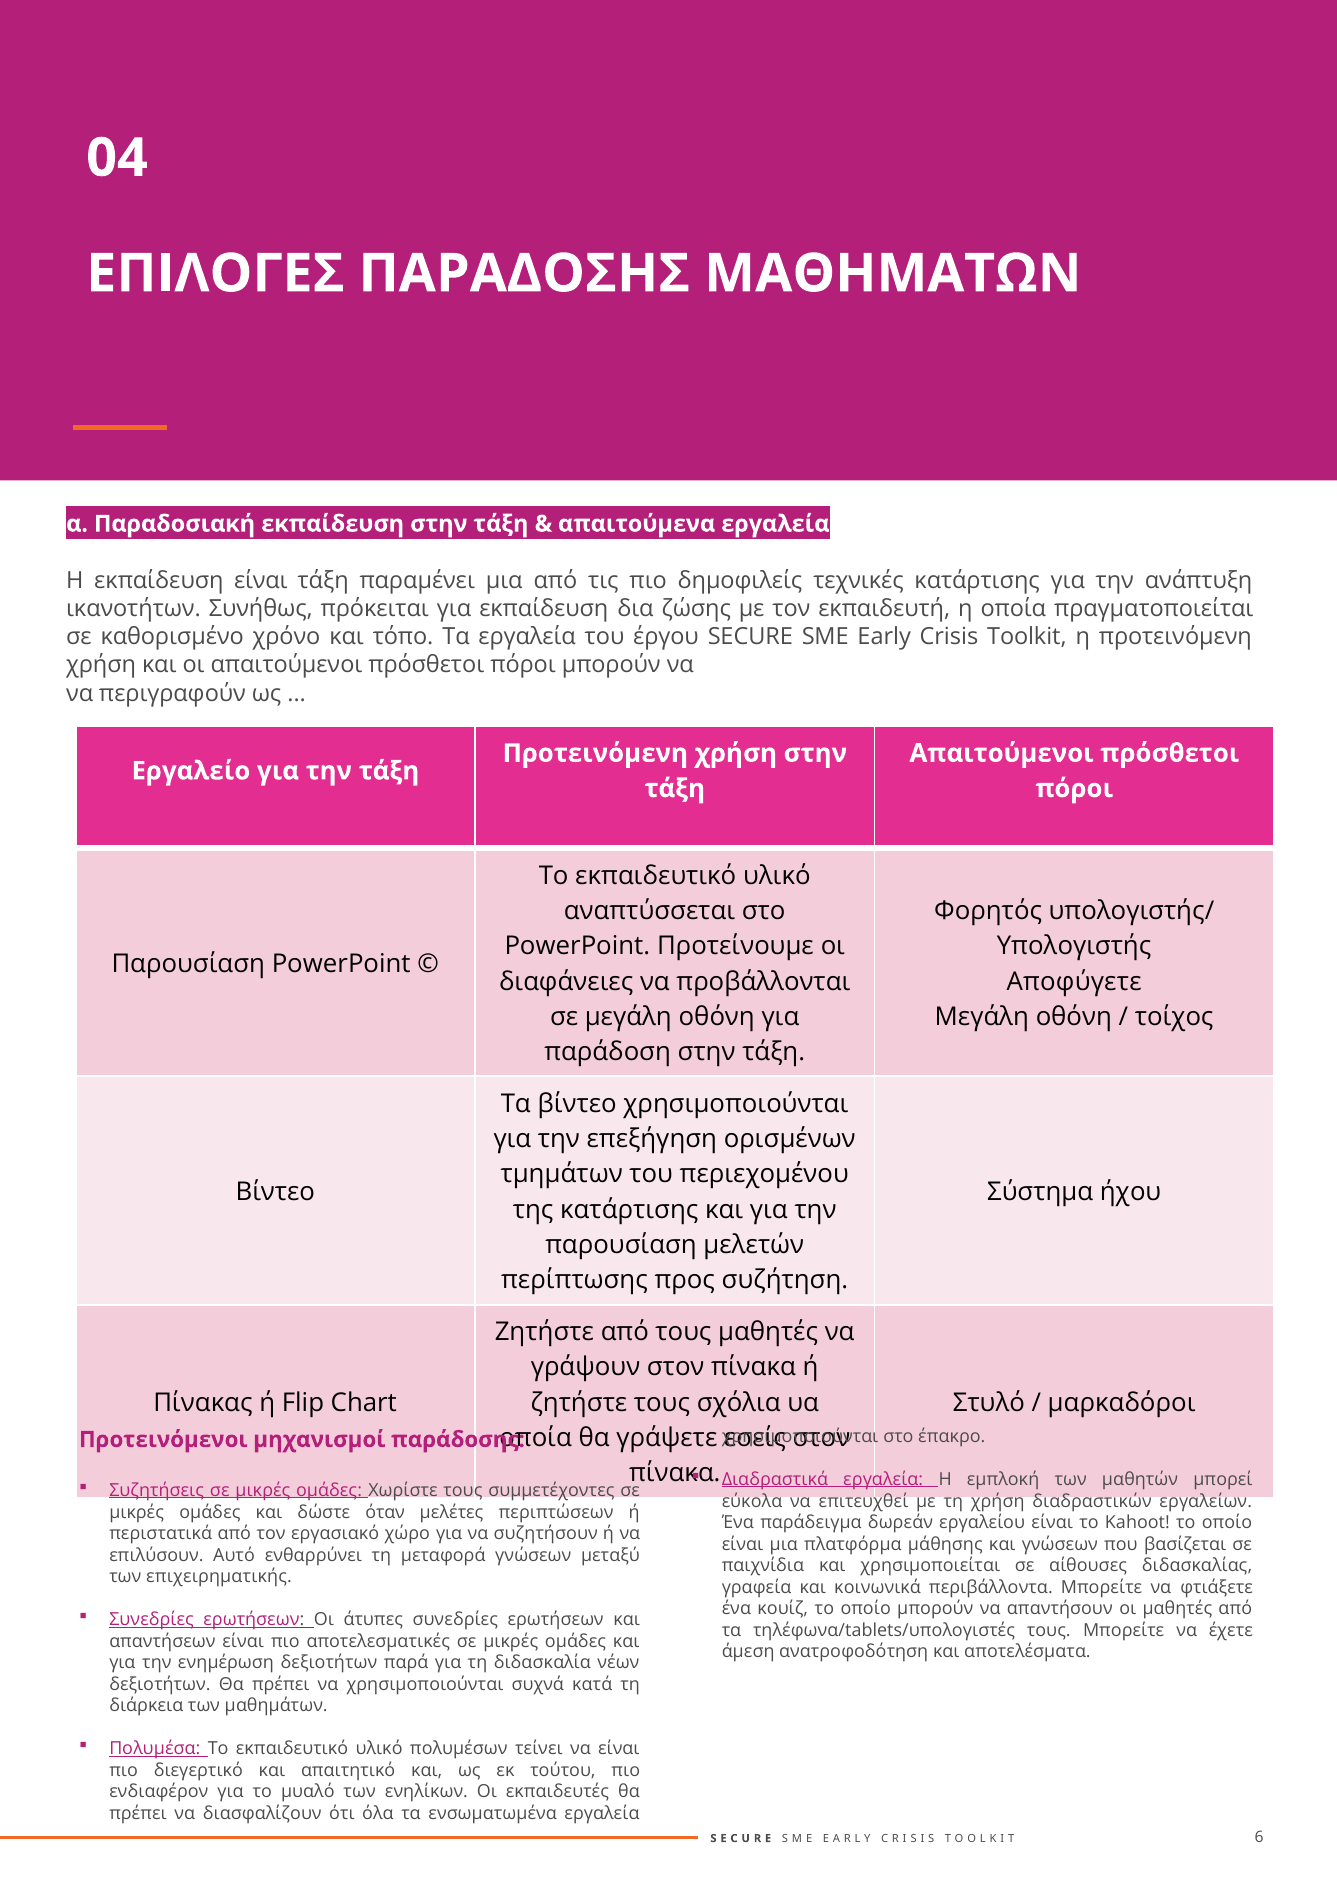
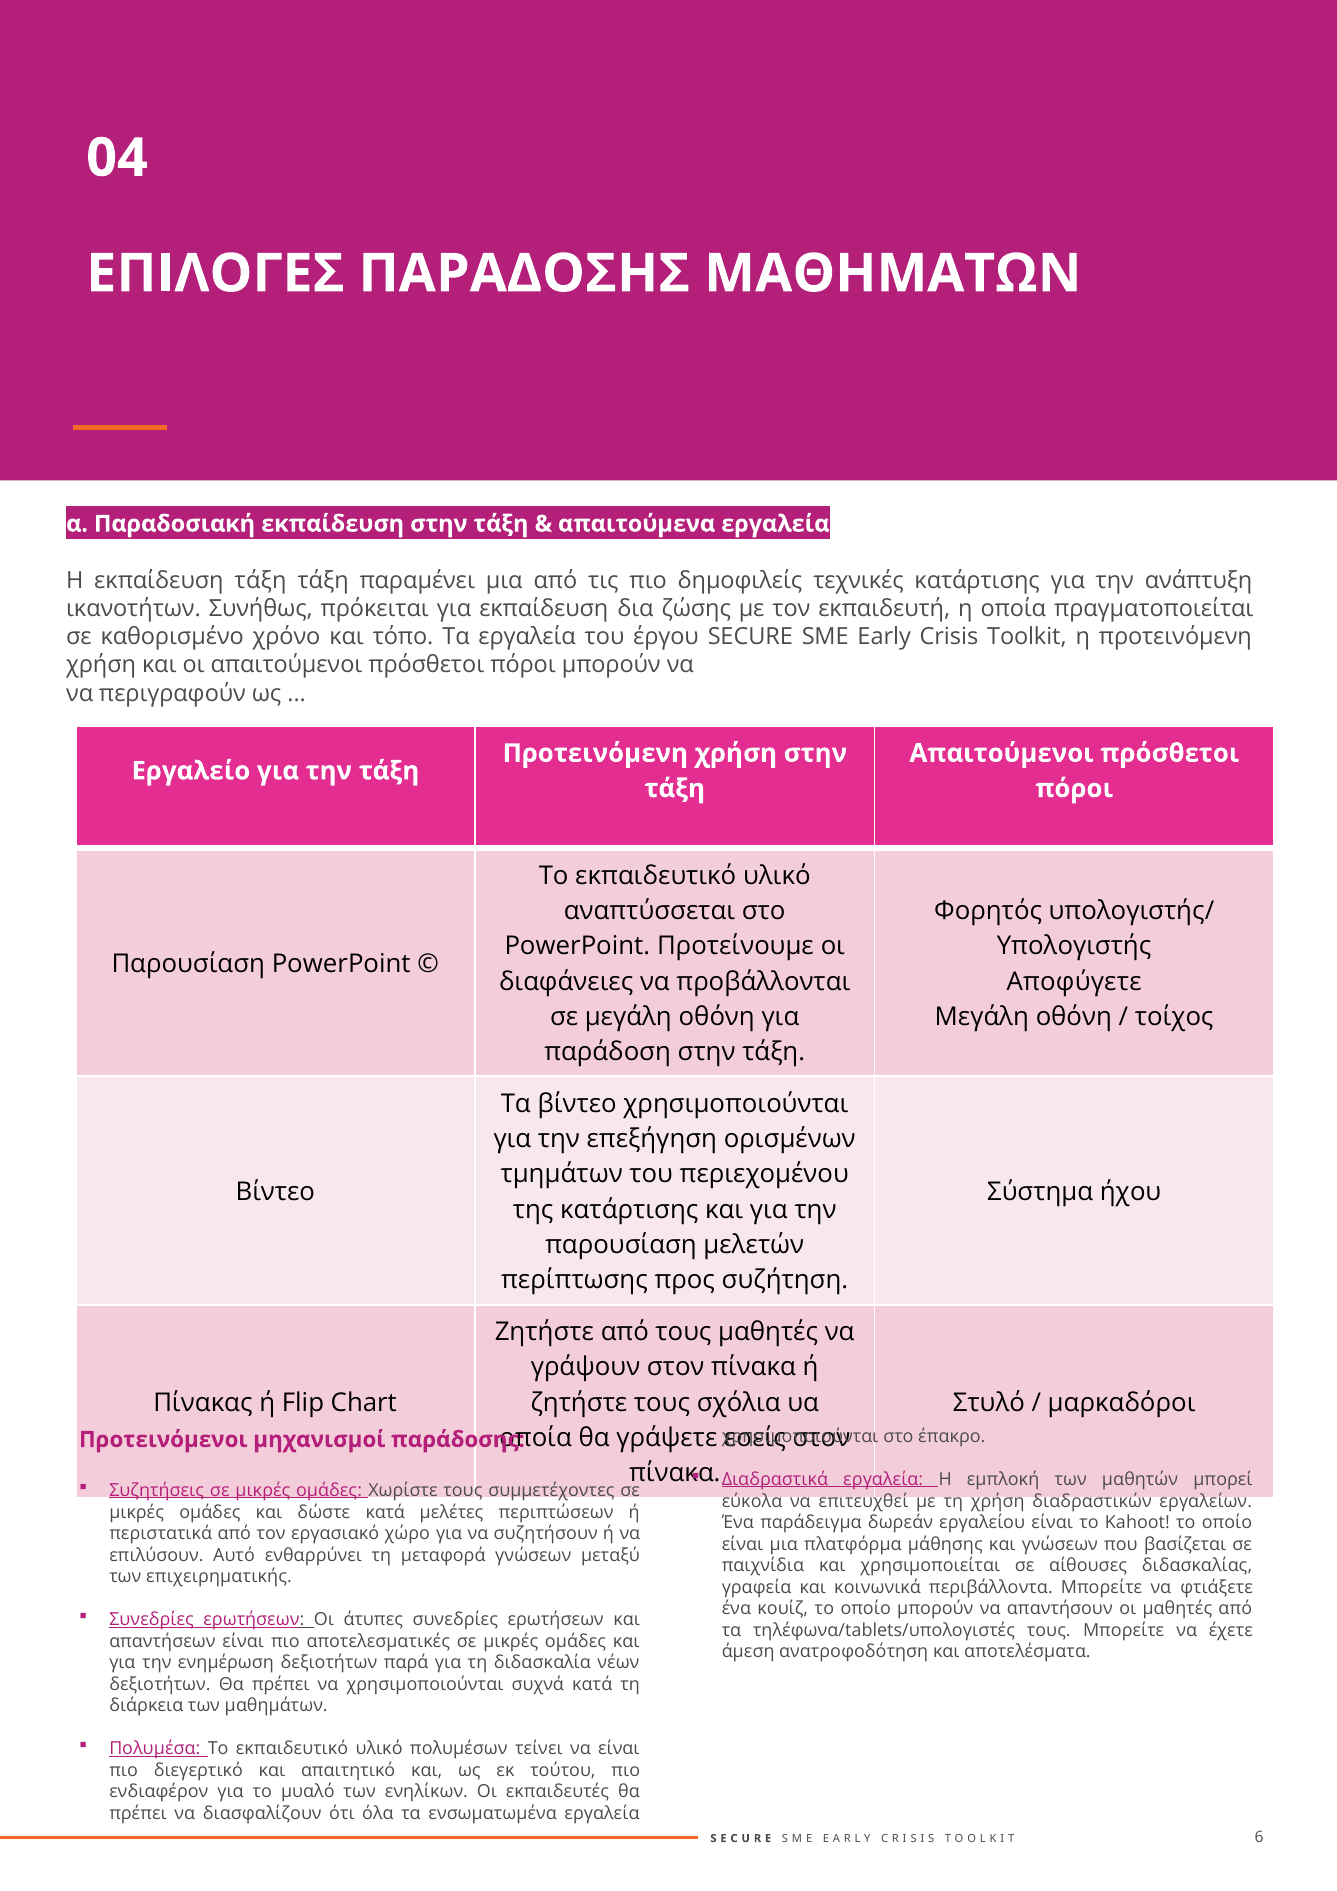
εκπαίδευση είναι: είναι -> τάξη (261, 580)
δώστε όταν: όταν -> κατά (385, 1512)
